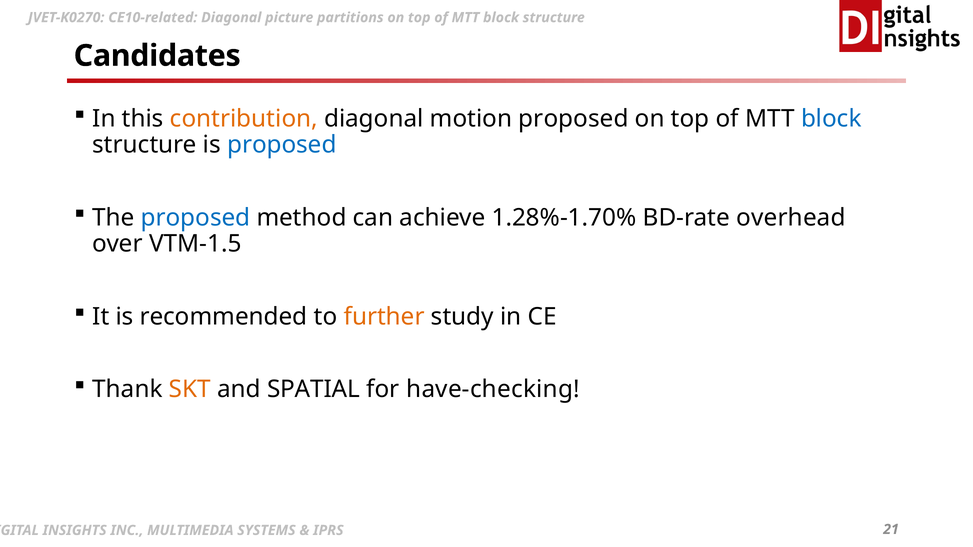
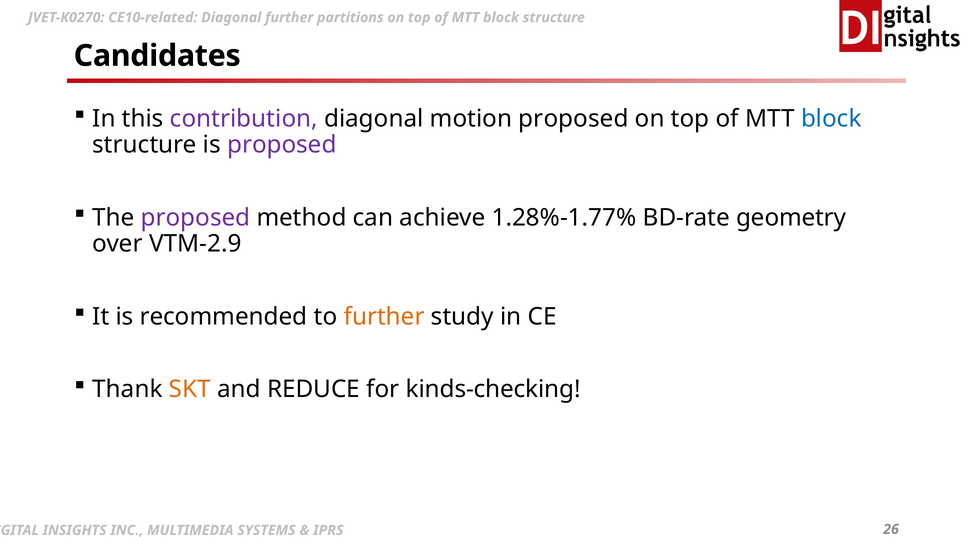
Diagonal picture: picture -> further (289, 18)
contribution colour: orange -> purple (244, 119)
proposed colour: blue -> purple (282, 145)
proposed colour: blue -> purple (196, 218)
1.28%-1.70%: 1.28%-1.70% -> 1.28%-1.77% (564, 218)
overhead: overhead -> geometry (791, 218)
VTM-1.5: VTM-1.5 -> VTM-2.9 (195, 244)
SPATIAL: SPATIAL -> REDUCE (314, 390)
have-checking: have-checking -> kinds-checking (493, 390)
21: 21 -> 26 (891, 530)
